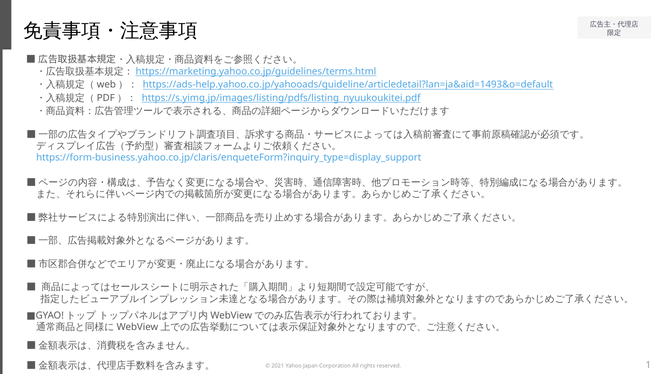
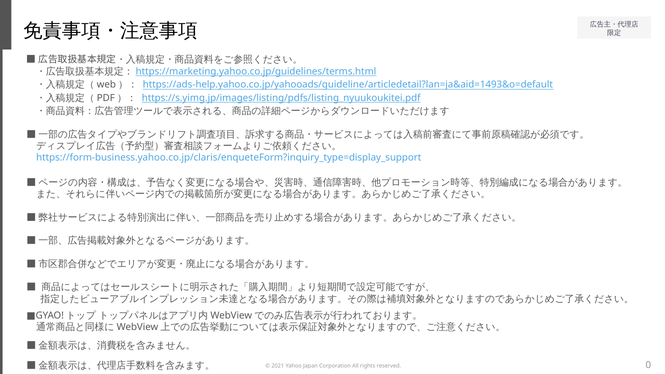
1: 1 -> 0 (648, 365)
